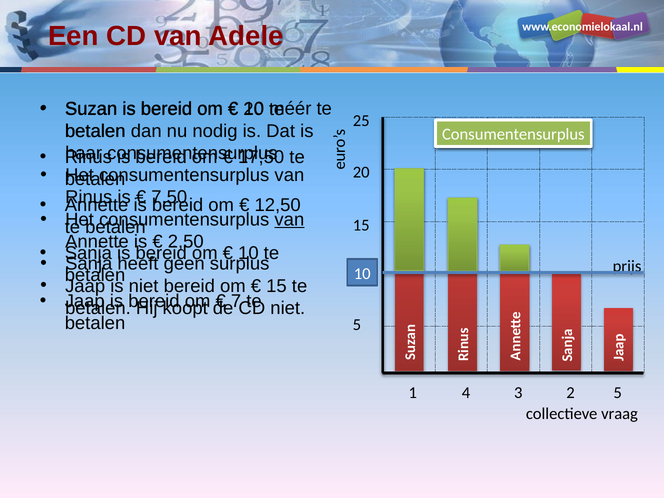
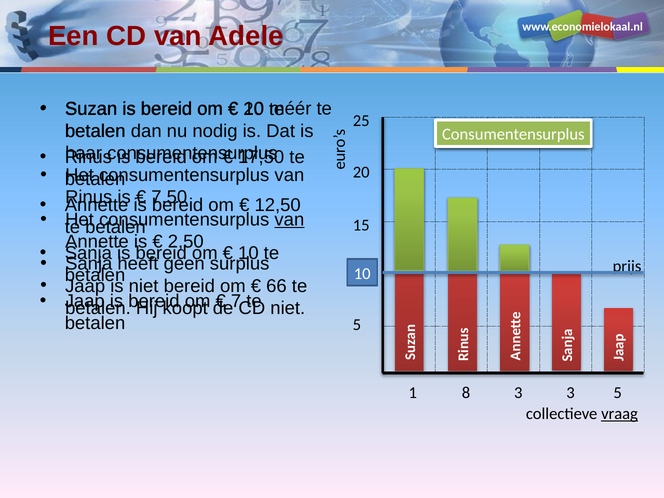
15: 15 -> 66 (276, 286)
4: 4 -> 8 (466, 393)
3 2: 2 -> 3 (571, 393)
vraag underline: none -> present (620, 414)
